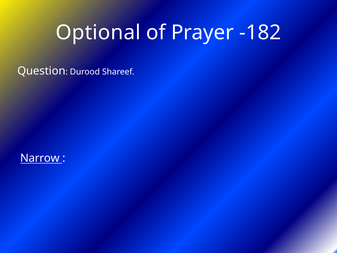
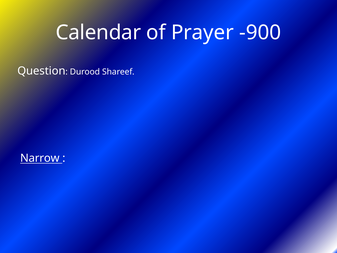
Optional: Optional -> Calendar (98, 33)
-182: -182 -> -900 (260, 33)
